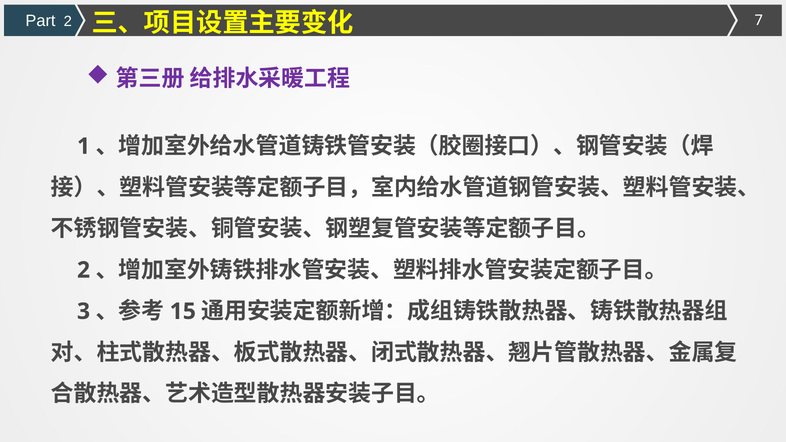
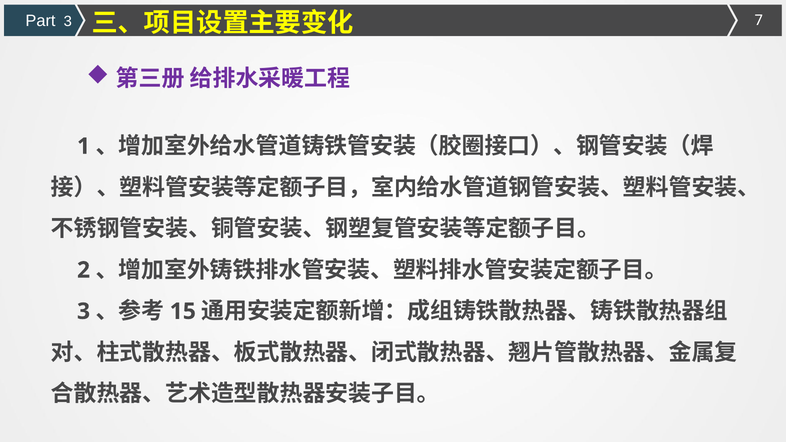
Part 2: 2 -> 3 (68, 21)
